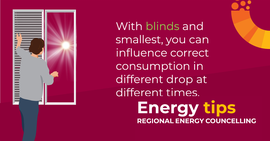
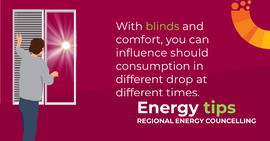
smallest: smallest -> comfort (139, 40)
correct: correct -> should (189, 53)
tips colour: yellow -> light green (220, 108)
